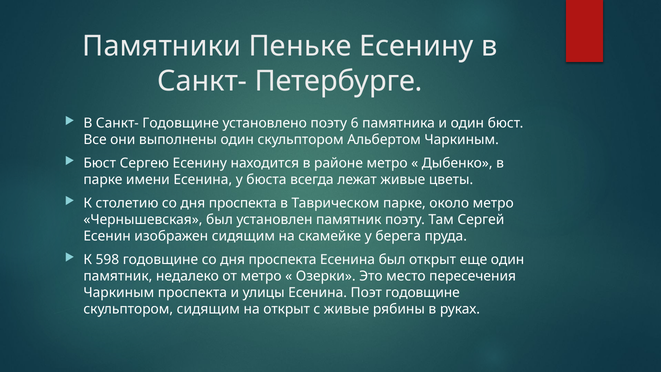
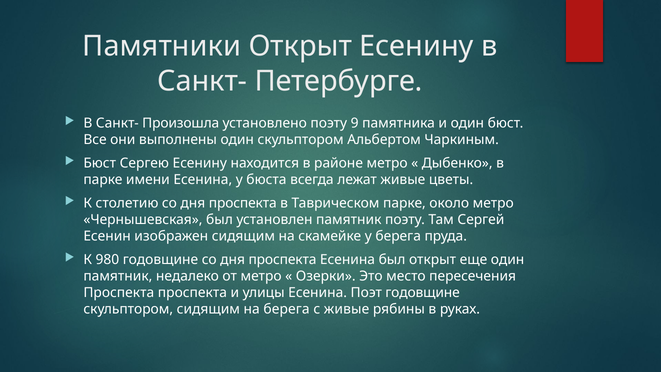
Памятники Пеньке: Пеньке -> Открыт (300, 46)
Санкт- Годовщине: Годовщине -> Произошла (181, 123)
6: 6 -> 9 (355, 123)
598: 598 -> 980 (107, 260)
Чаркиным: Чаркиным -> Проспекта (119, 293)
на открыт: открыт -> берега (287, 309)
